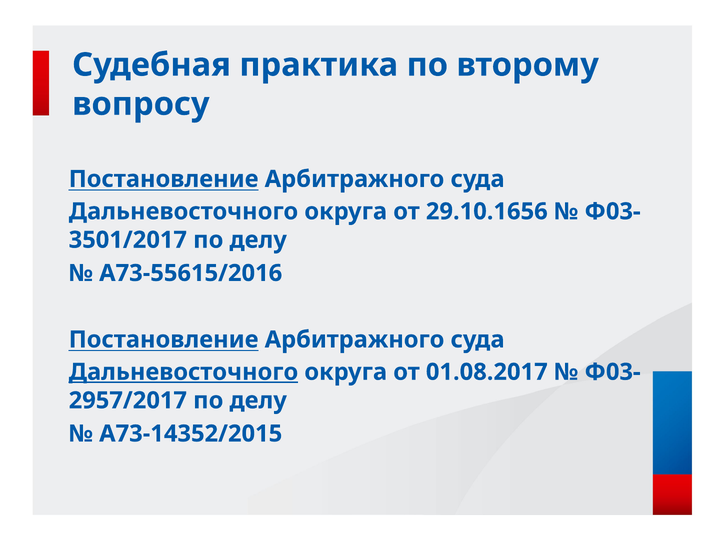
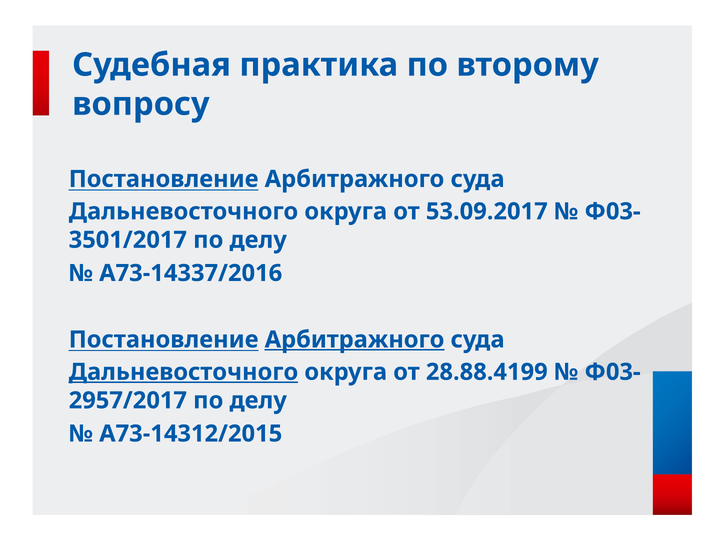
29.10.1656: 29.10.1656 -> 53.09.2017 (487, 211)
А73-55615/2016: А73-55615/2016 -> А73-14337/2016 (191, 273)
Арбитражного underline: none -> present (355, 340)
01.08.2017: 01.08.2017 -> 28.88.4199 (487, 372)
А73-14352/2015: А73-14352/2015 -> А73-14312/2015 (191, 434)
